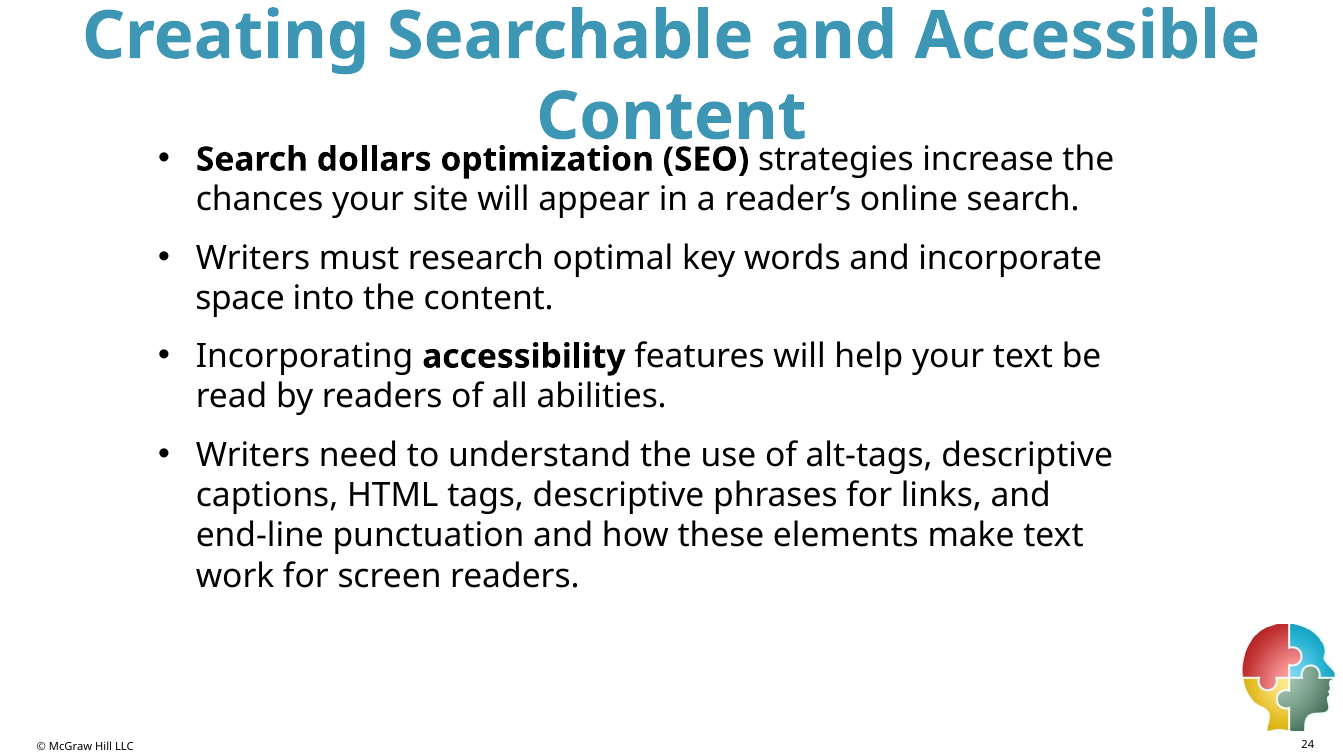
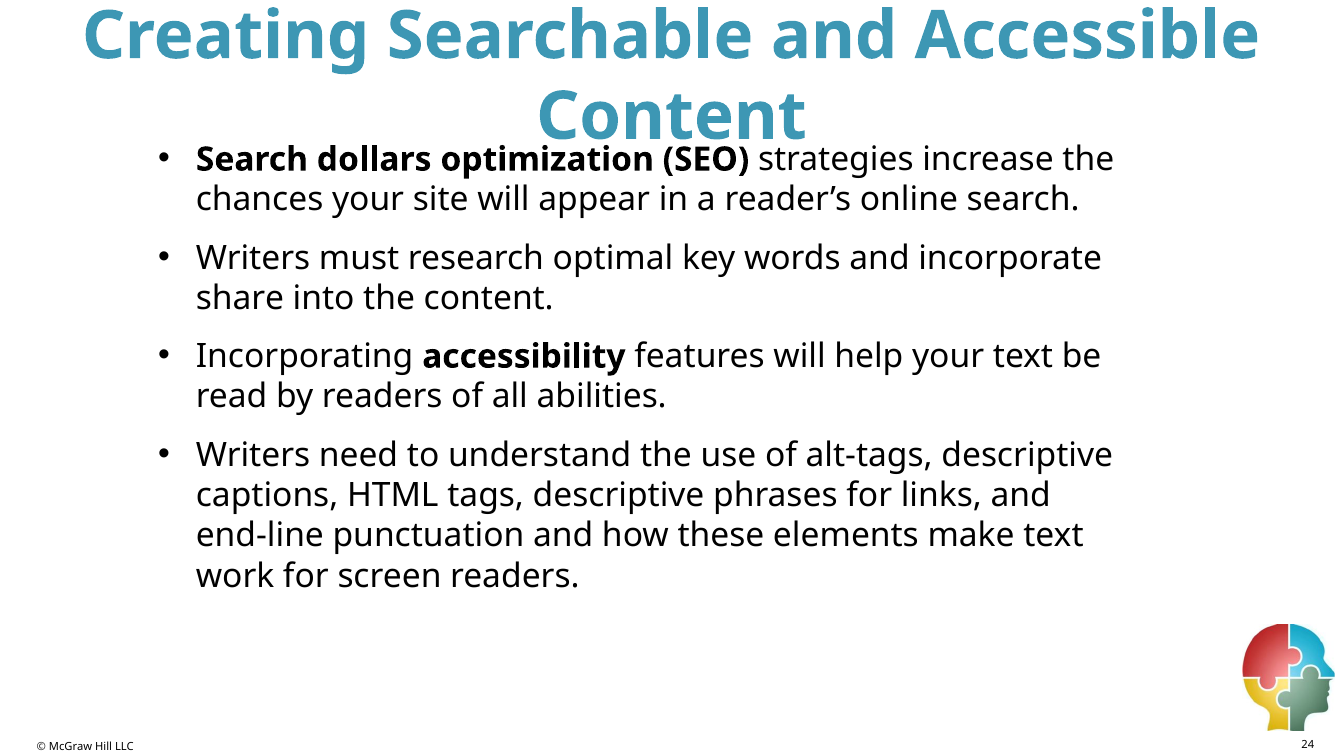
space: space -> share (240, 298)
